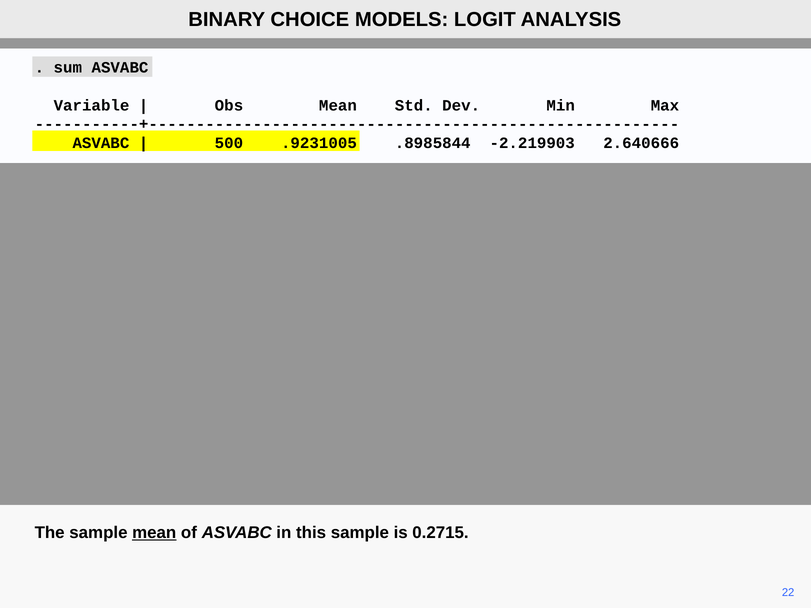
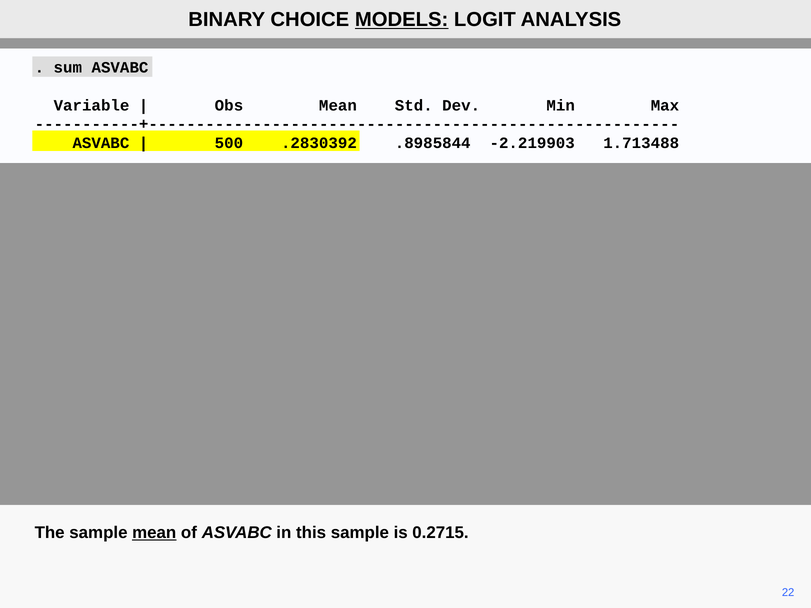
MODELS underline: none -> present (402, 20)
.9231005: .9231005 -> .2830392 (319, 143)
2.640666: 2.640666 -> 1.713488 (641, 143)
